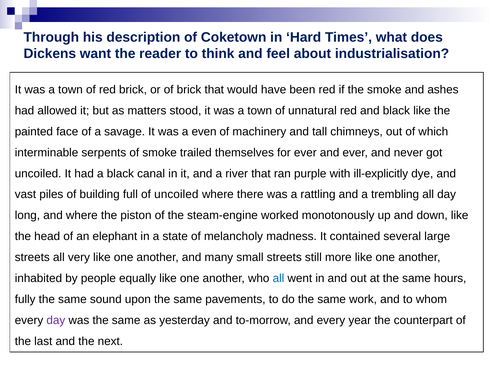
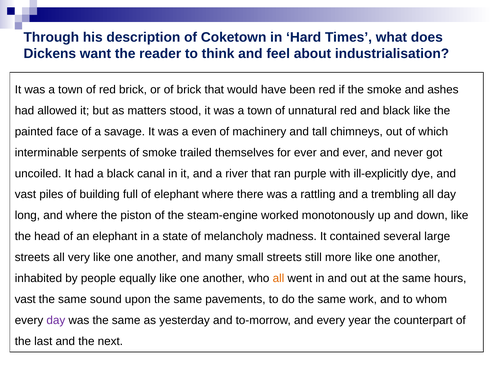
of uncoiled: uncoiled -> elephant (176, 194)
all colour: blue -> orange (278, 278)
fully: fully -> vast (25, 299)
